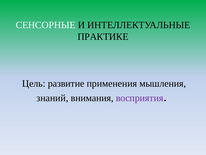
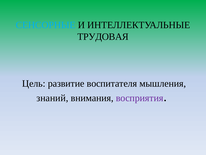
СЕНСОРНЫЕ colour: white -> light blue (46, 25)
ПРАКТИКЕ: ПРАКТИКЕ -> ТРУДОВАЯ (103, 37)
применения: применения -> воспитателя (112, 83)
